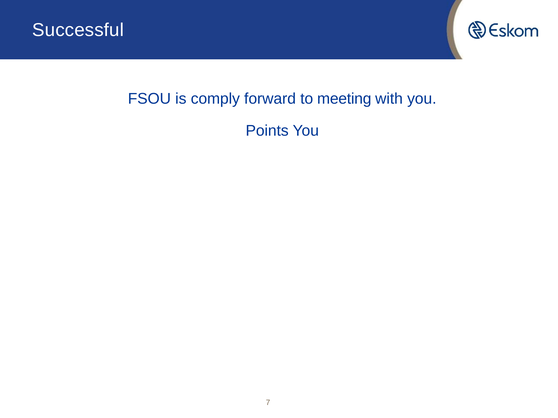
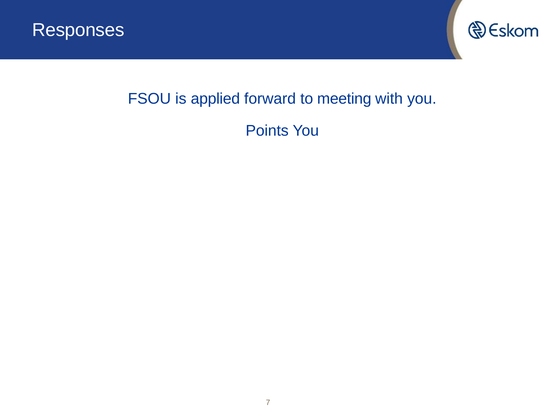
Successful: Successful -> Responses (78, 30)
comply: comply -> applied (215, 99)
